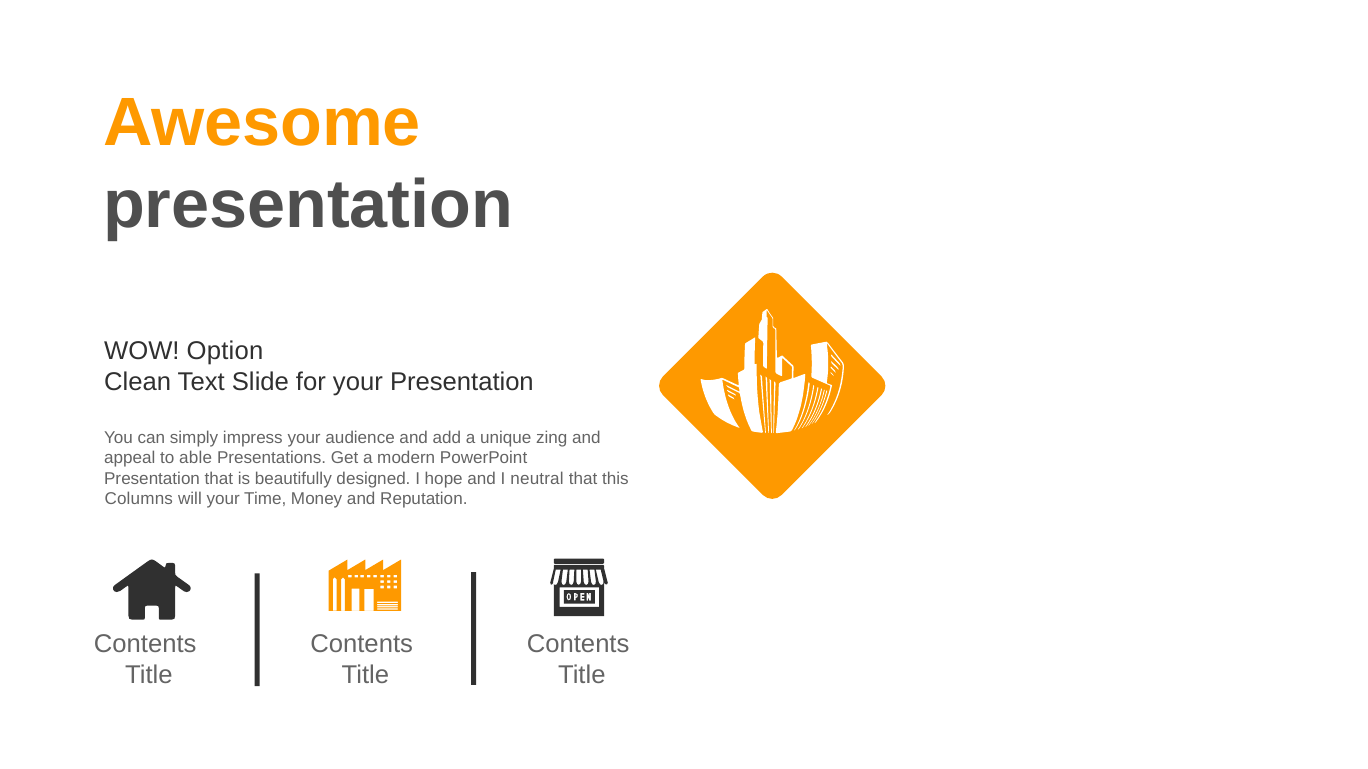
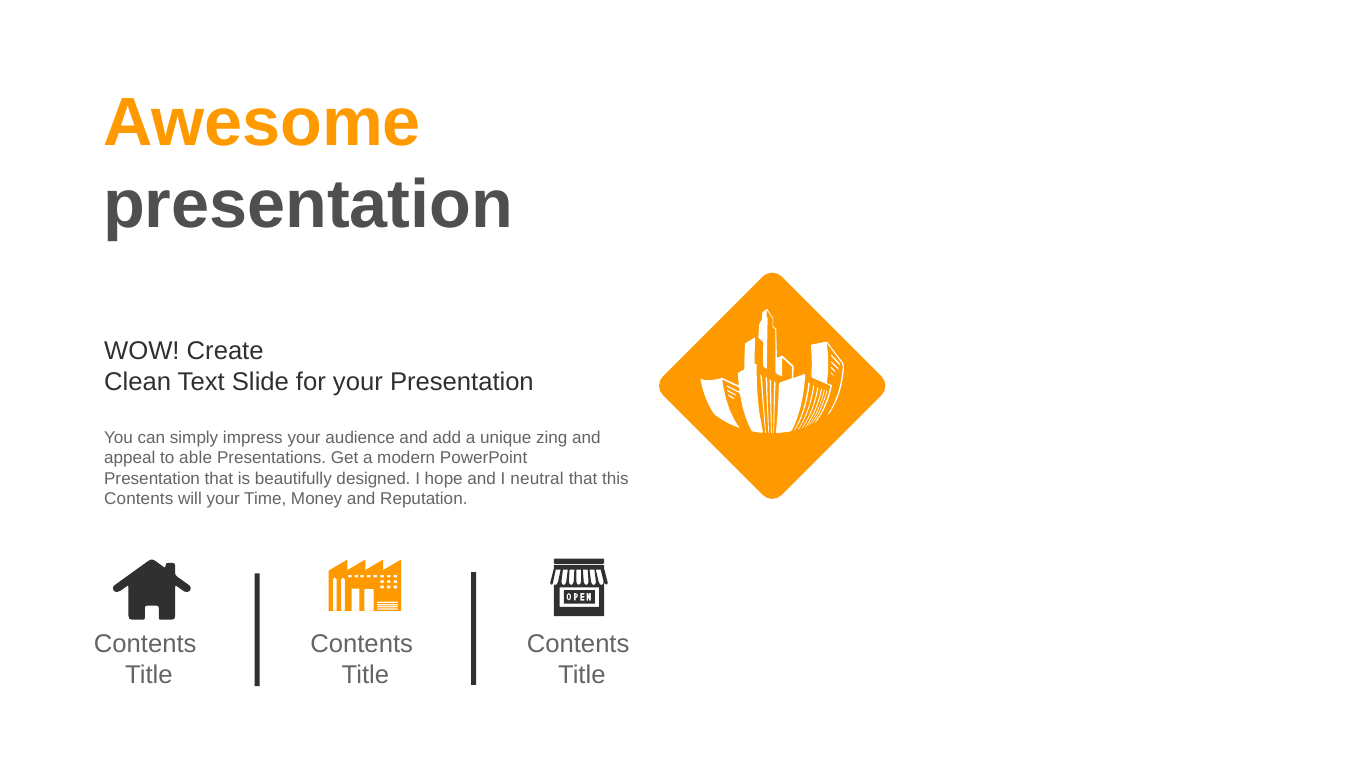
Option: Option -> Create (225, 351)
Columns: Columns -> Contents (139, 500)
